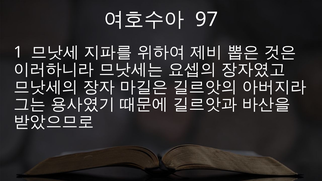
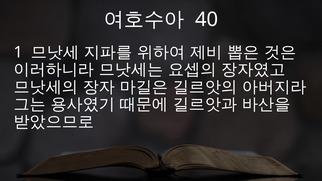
97: 97 -> 40 (207, 19)
